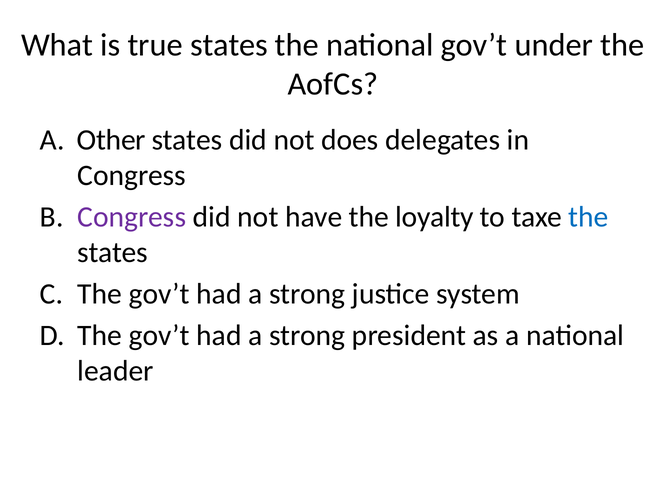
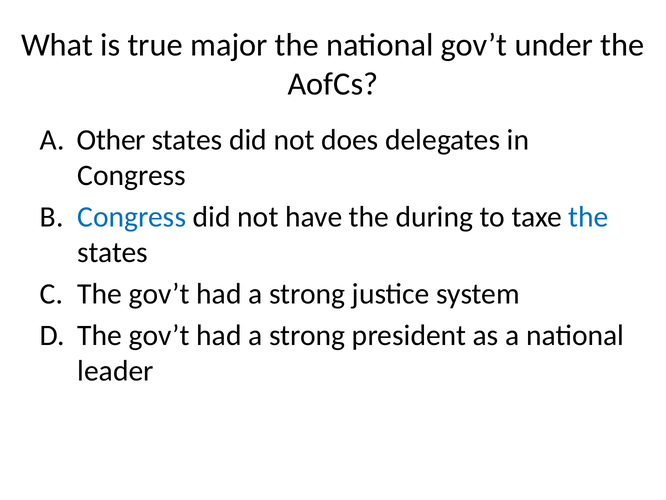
true states: states -> major (229, 45)
Congress colour: purple -> blue (132, 217)
loyalty: loyalty -> during (434, 217)
